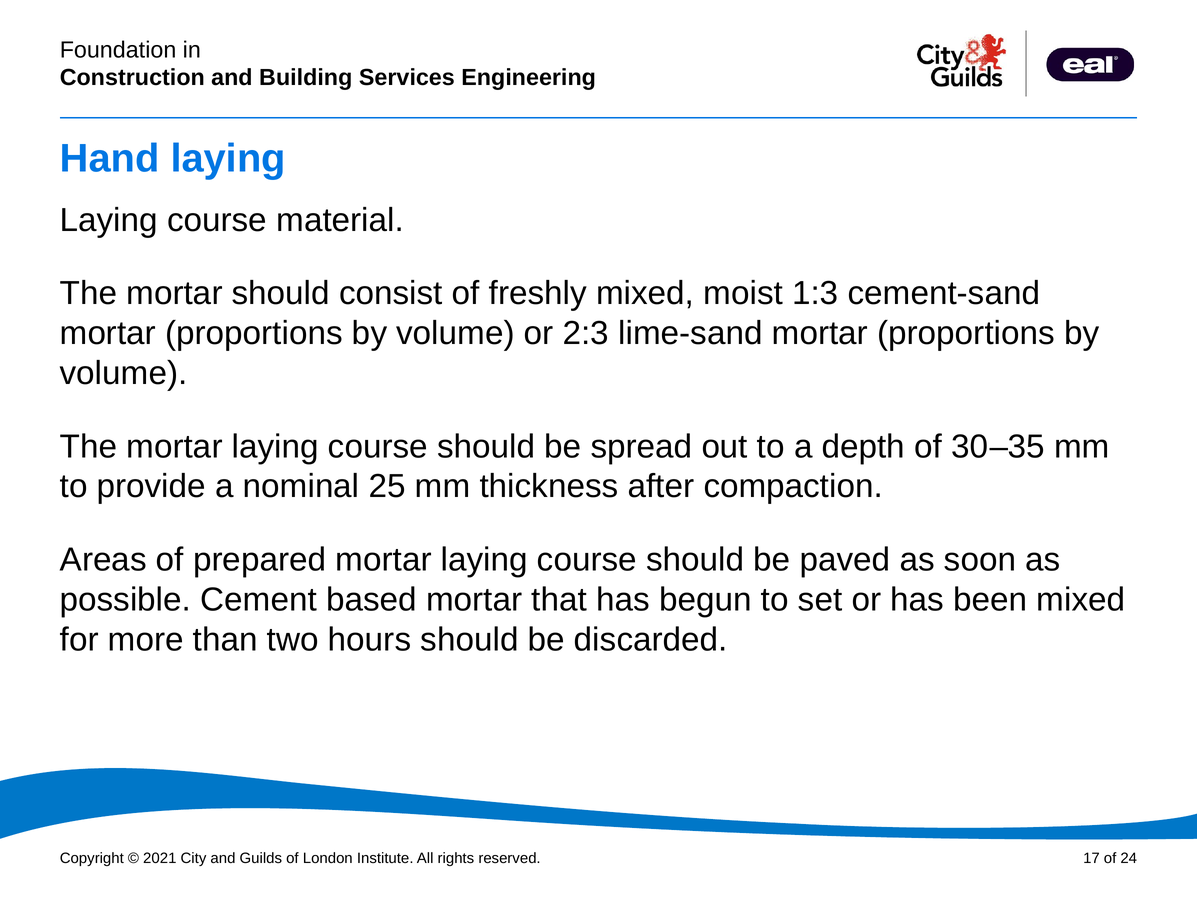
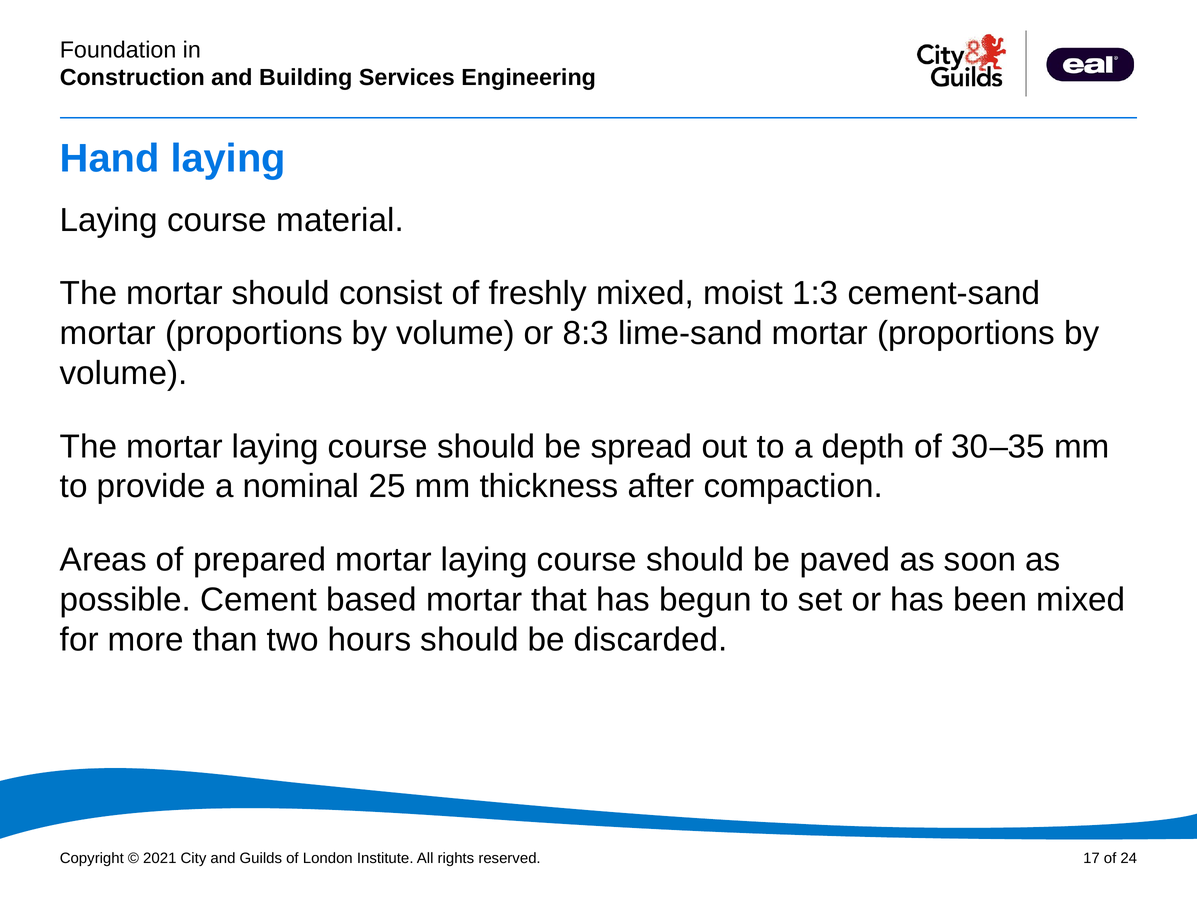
2:3: 2:3 -> 8:3 (586, 333)
